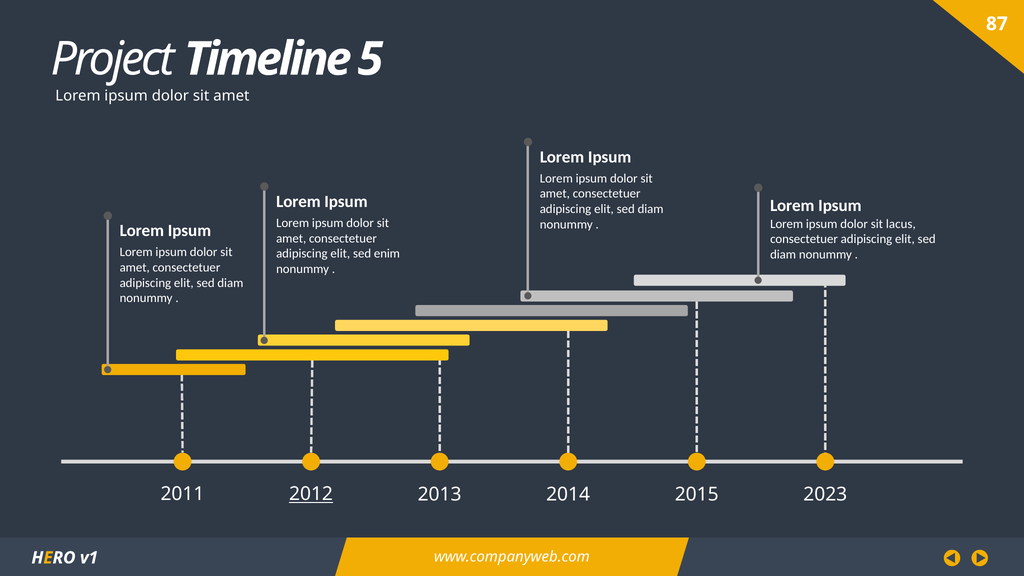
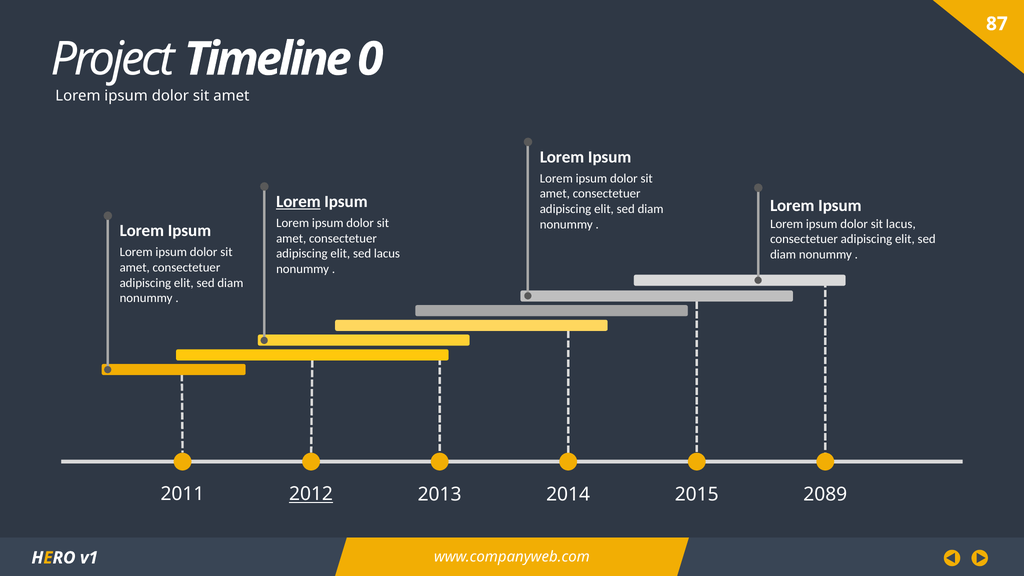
5: 5 -> 0 (370, 59)
Lorem underline: none -> present (298, 202)
sed enim: enim -> lacus (387, 254)
2023: 2023 -> 2089 (825, 494)
